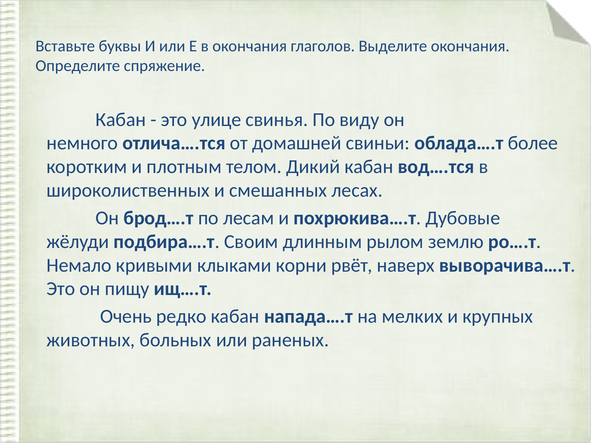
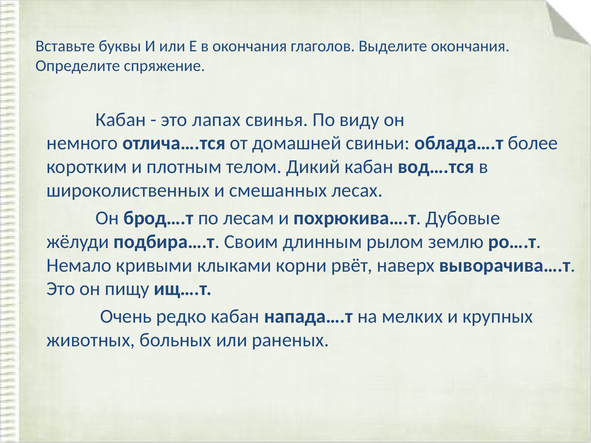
улице: улице -> лапах (216, 120)
